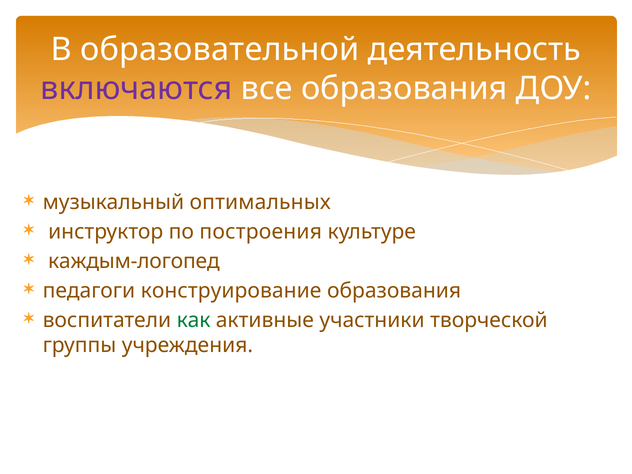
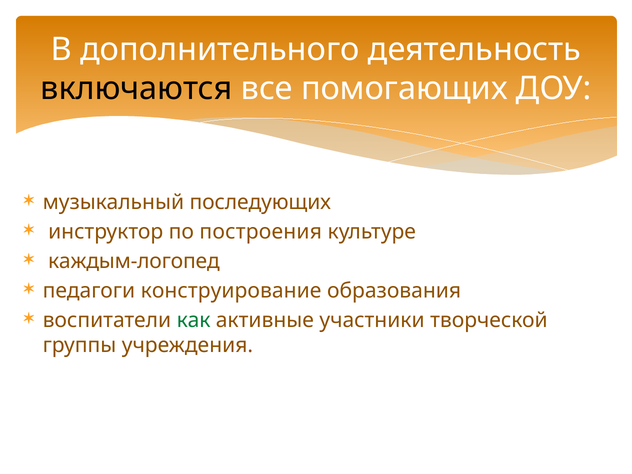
образовательной: образовательной -> дополнительного (220, 49)
включаются colour: purple -> black (137, 88)
все образования: образования -> помогающих (404, 88)
оптимальных: оптимальных -> последующих (260, 202)
